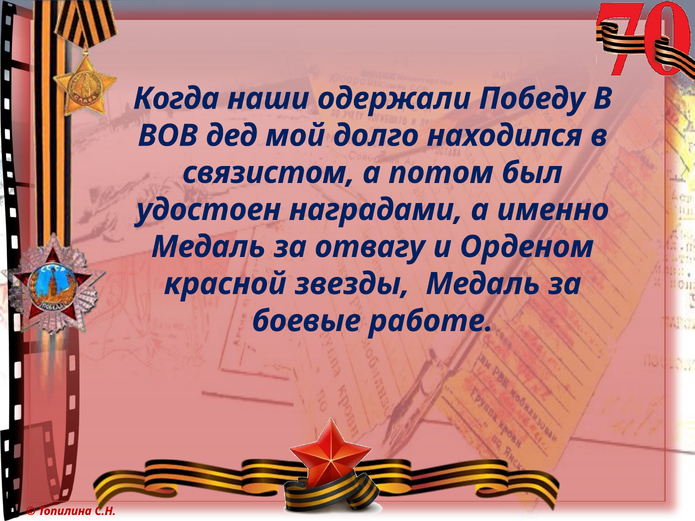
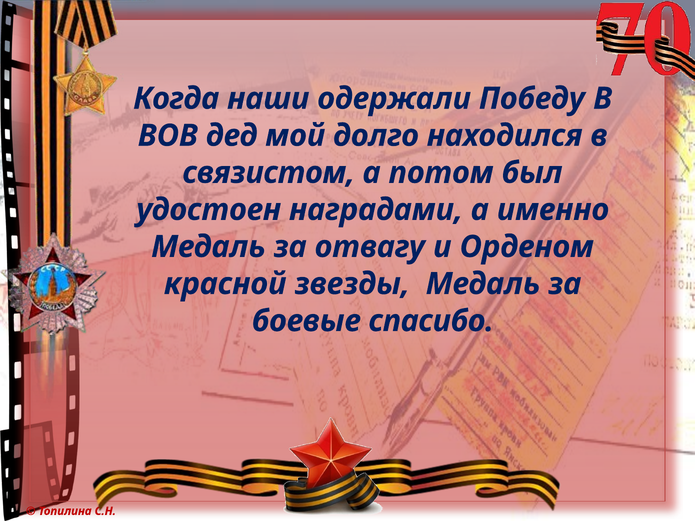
работе: работе -> спасибо (431, 321)
